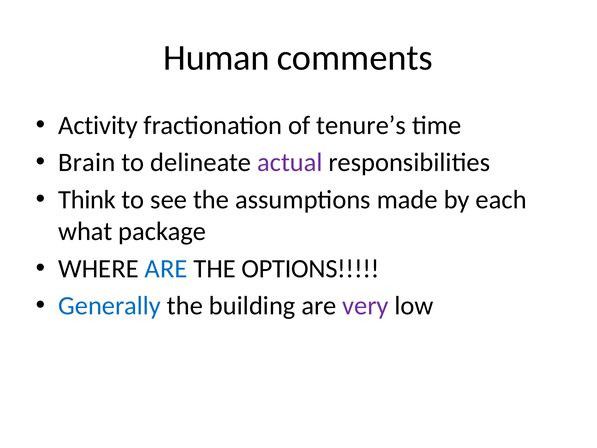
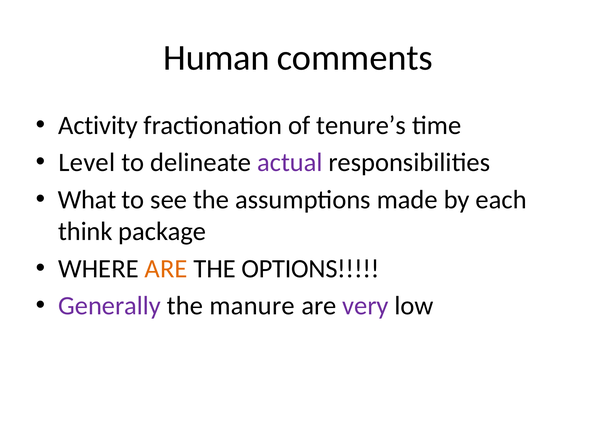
Brain: Brain -> Level (87, 162)
Think: Think -> What (87, 200)
what: what -> think (85, 231)
ARE colour: blue -> orange (166, 269)
Generally colour: blue -> purple (110, 306)
building: building -> manure (252, 306)
